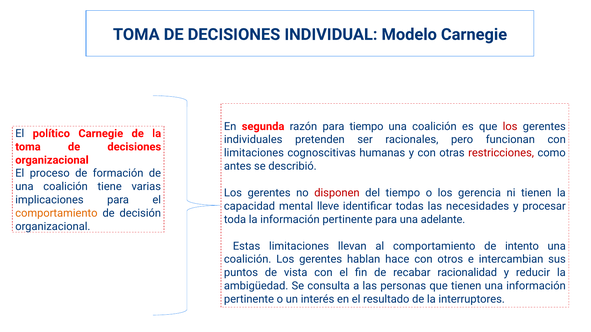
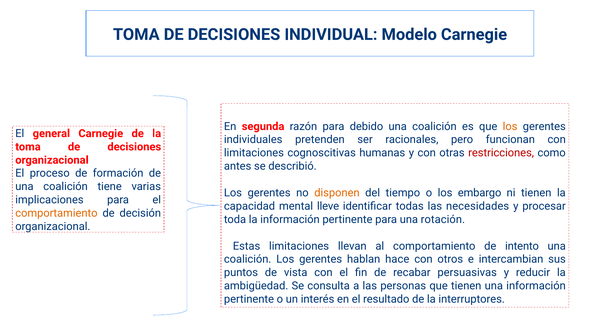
para tiempo: tiempo -> debido (366, 127)
los colour: red -> orange (510, 127)
político: político -> general (51, 134)
disponen colour: red -> orange (337, 193)
gerencia: gerencia -> embargo (480, 193)
adelante: adelante -> rotación (443, 220)
racionalidad: racionalidad -> persuasivas (467, 273)
